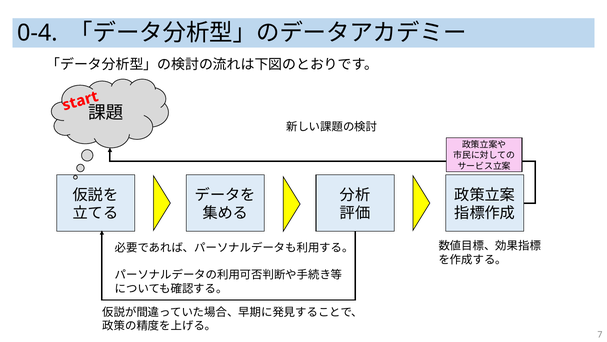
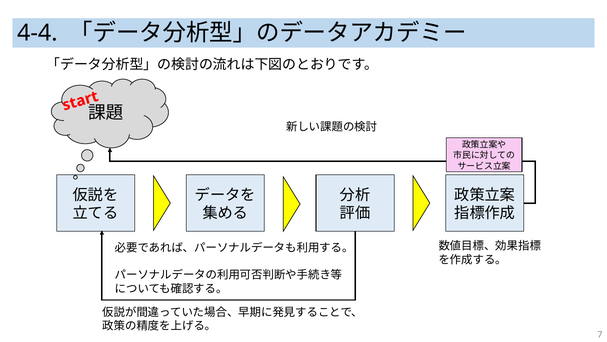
0-4: 0-4 -> 4-4 (37, 33)
